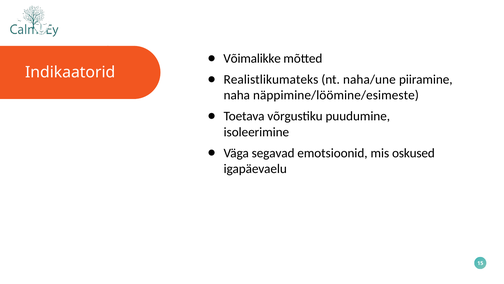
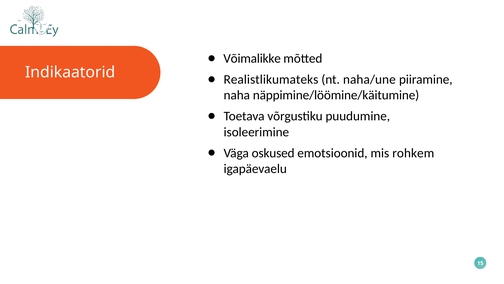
näppimine/löömine/esimeste: näppimine/löömine/esimeste -> näppimine/löömine/käitumine (336, 95)
segavad: segavad -> oskused (273, 153)
oskused: oskused -> rohkem (413, 153)
